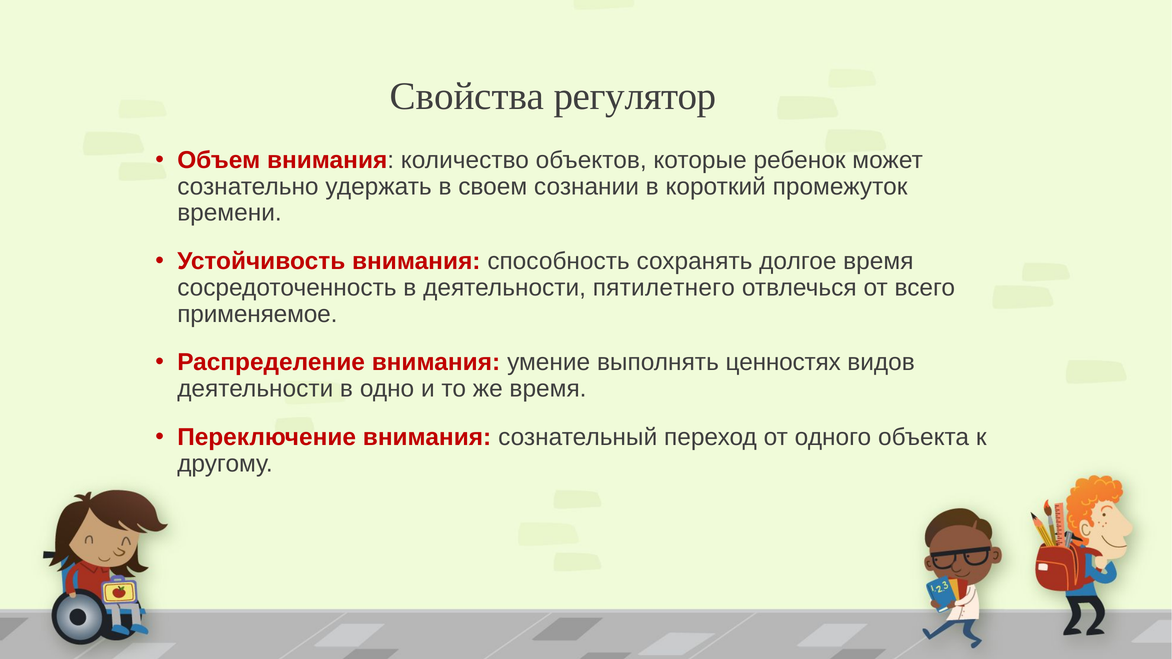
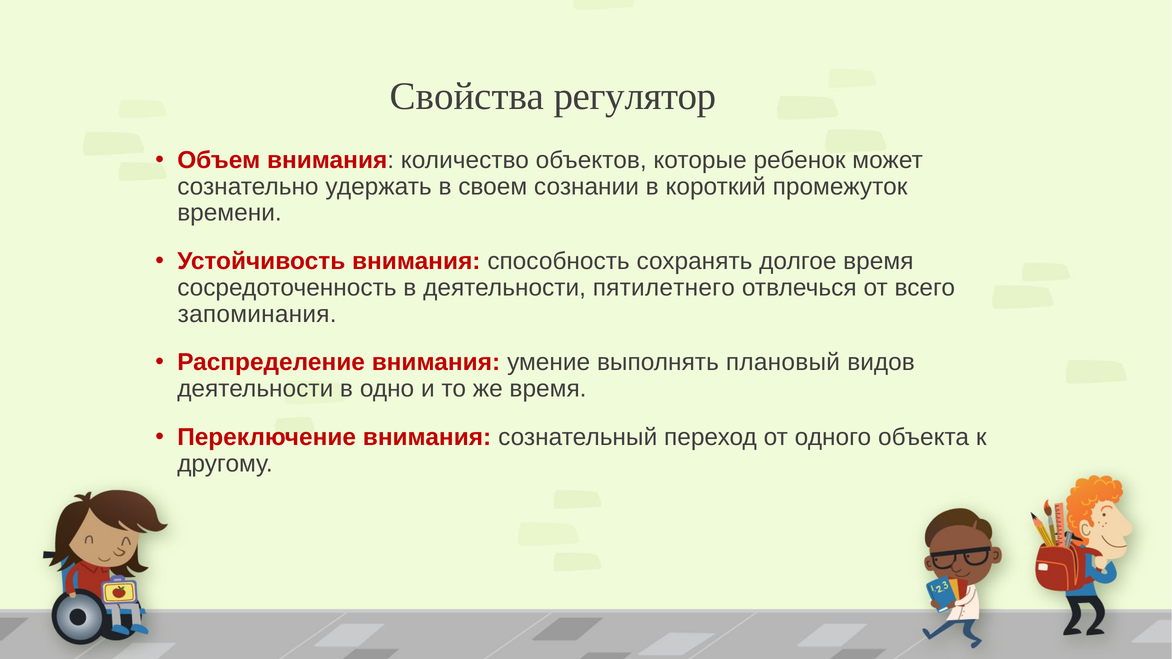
применяемое: применяемое -> запоминания (257, 314)
ценностях: ценностях -> плановый (783, 363)
